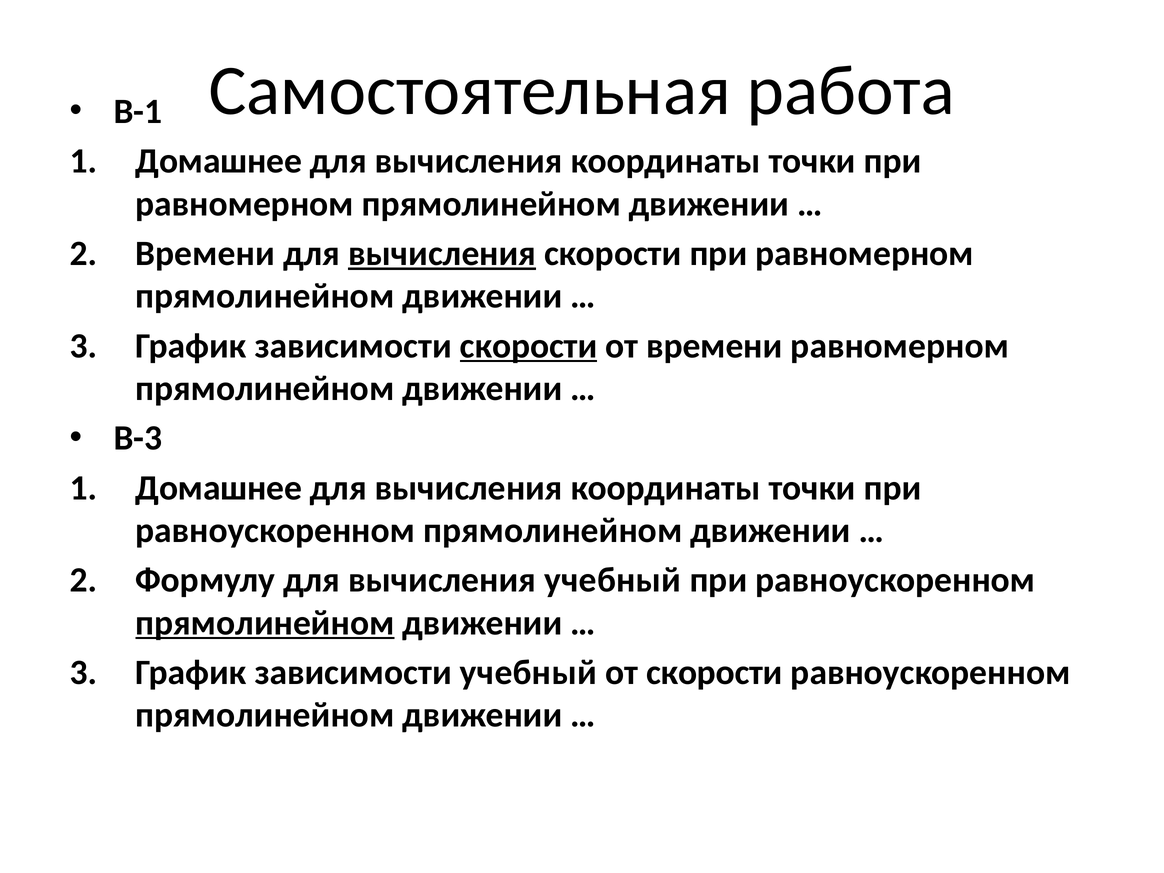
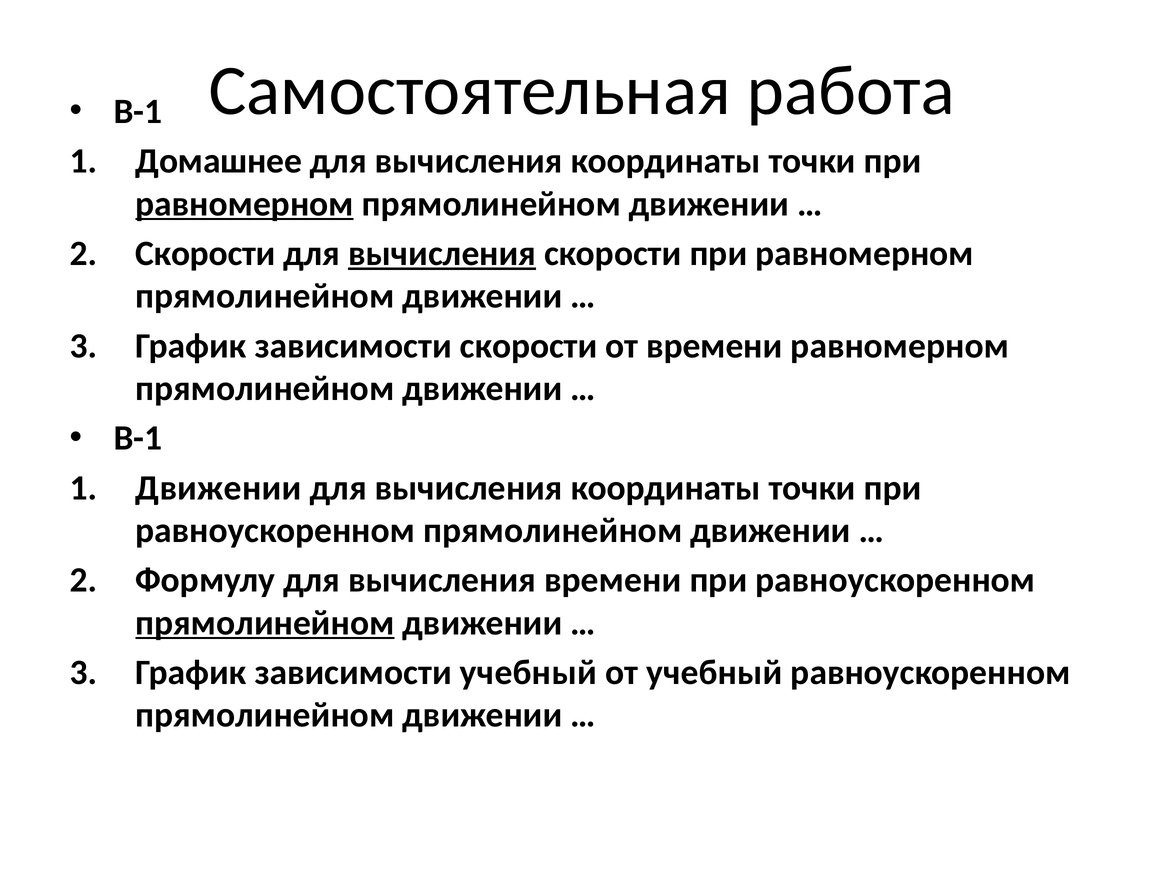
равномерном underline: none -> present (245, 204)
Времени: Времени -> Скорости (205, 254)
скорости underline: present -> none (529, 346)
В-3: В-3 -> В-1 (138, 438)
Домашнее: Домашнее -> Движении (218, 488)
вычисления учебный: учебный -> времени (613, 580)
от скорости: скорости -> учебный (714, 673)
